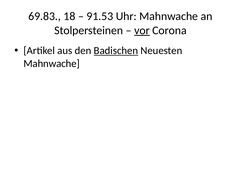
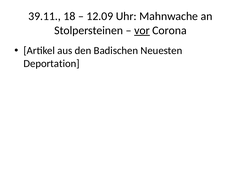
69.83: 69.83 -> 39.11 (45, 16)
91.53: 91.53 -> 12.09 (100, 16)
Badischen underline: present -> none (116, 51)
Mahnwache: Mahnwache -> Deportation (52, 63)
